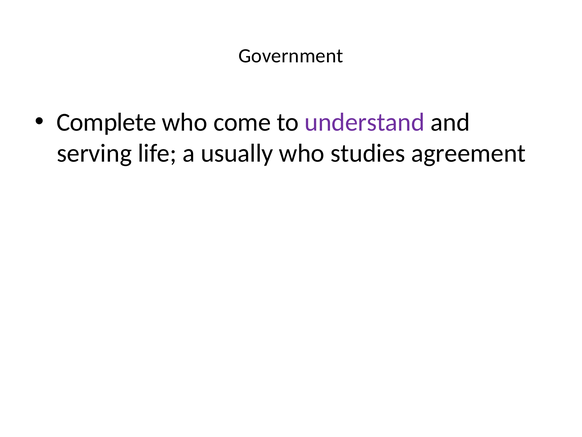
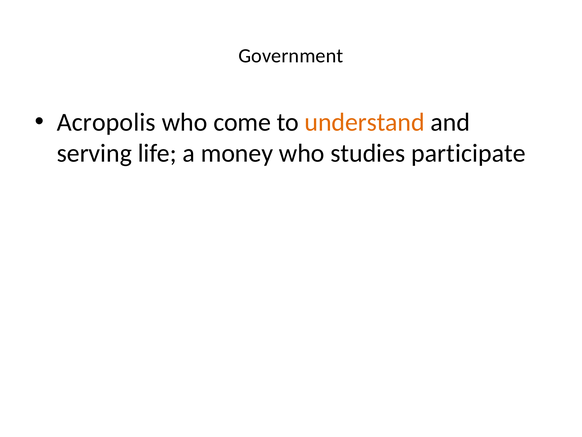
Complete: Complete -> Acropolis (106, 122)
understand colour: purple -> orange (365, 122)
usually: usually -> money (237, 153)
agreement: agreement -> participate (468, 153)
